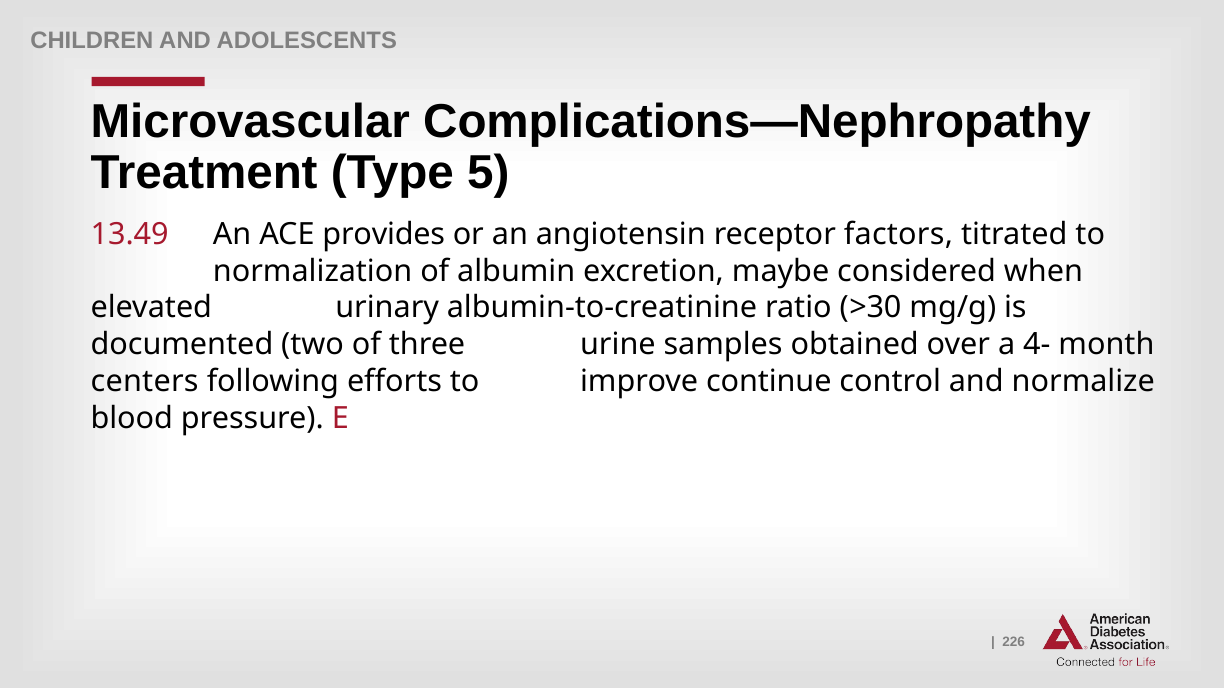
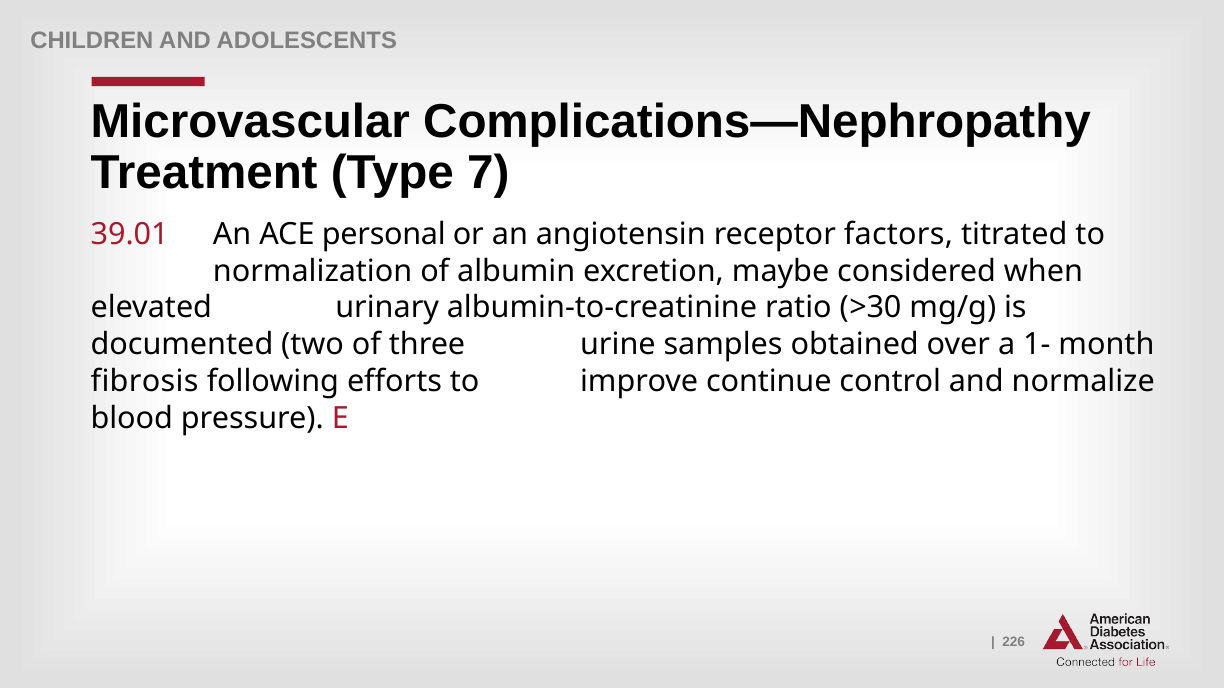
5: 5 -> 7 (488, 173)
13.49: 13.49 -> 39.01 (130, 235)
provides: provides -> personal (384, 235)
4-: 4- -> 1- (1037, 345)
centers: centers -> fibrosis (145, 382)
